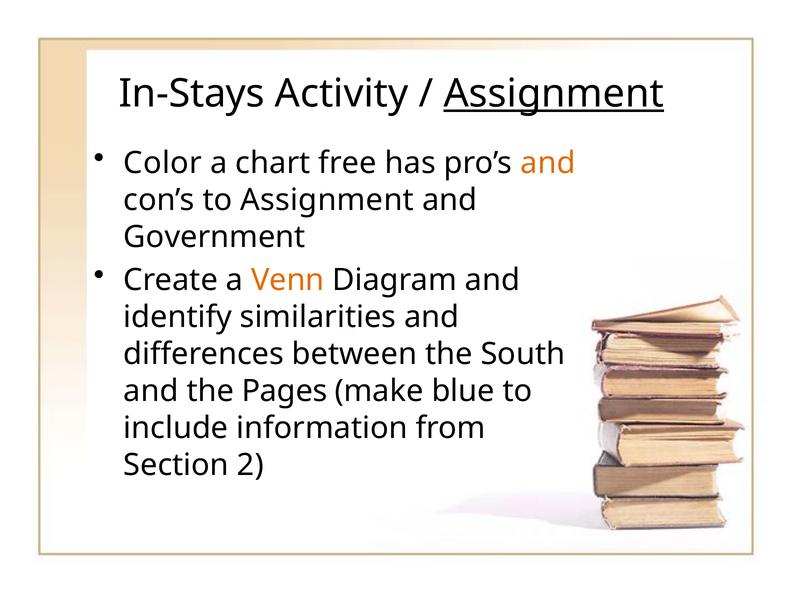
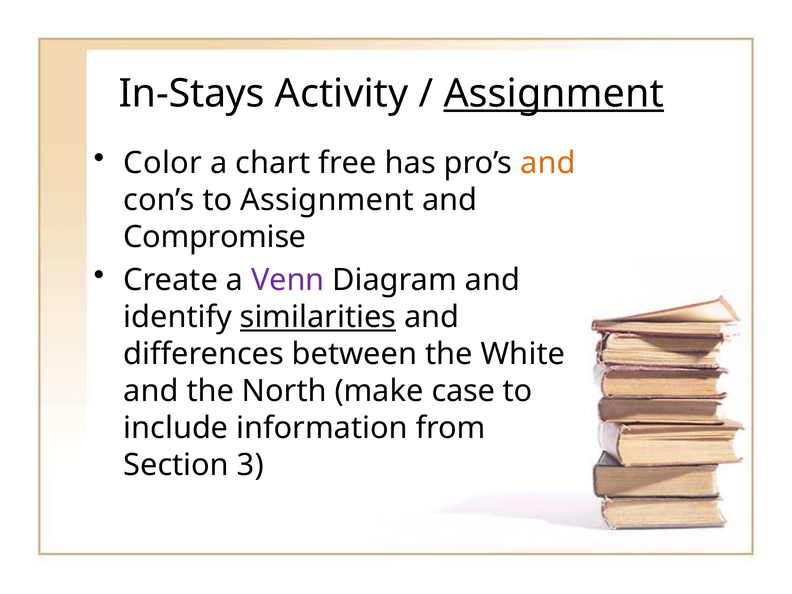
Government: Government -> Compromise (215, 237)
Venn colour: orange -> purple (288, 280)
similarities underline: none -> present (318, 317)
South: South -> White (523, 354)
Pages: Pages -> North (284, 391)
blue: blue -> case (463, 391)
2: 2 -> 3 (250, 465)
